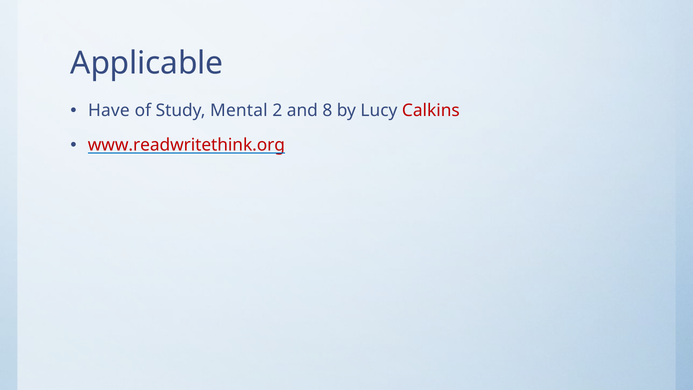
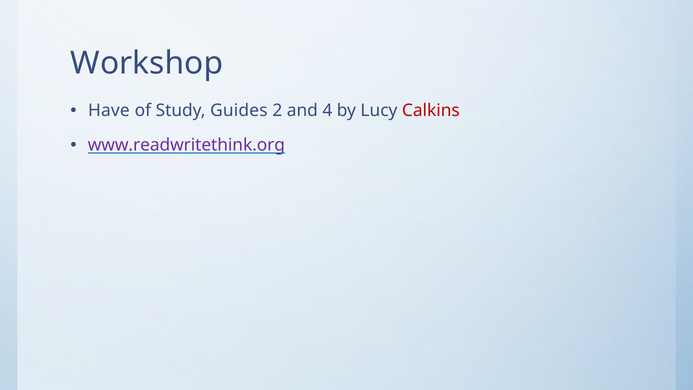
Applicable: Applicable -> Workshop (147, 63)
Mental: Mental -> Guides (239, 110)
8: 8 -> 4 (327, 110)
www.readwritethink.org colour: red -> purple (186, 145)
